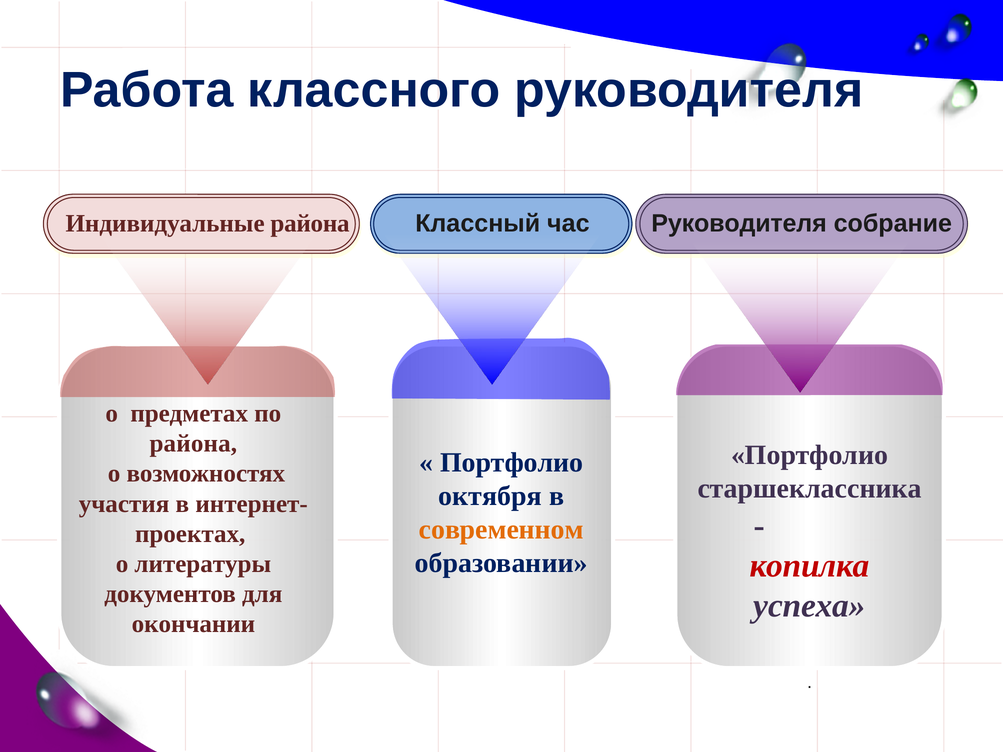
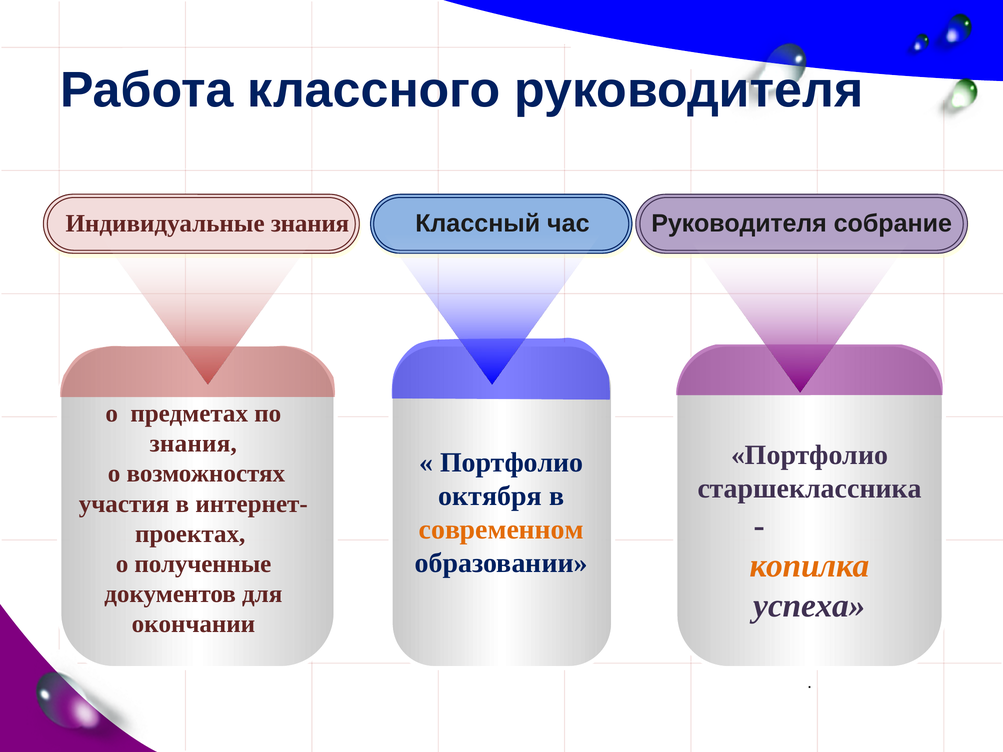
района: района -> знания (310, 224)
района: района -> знания (193, 444)
копилка colour: red -> orange (810, 566)
литературы: литературы -> полученные (203, 564)
